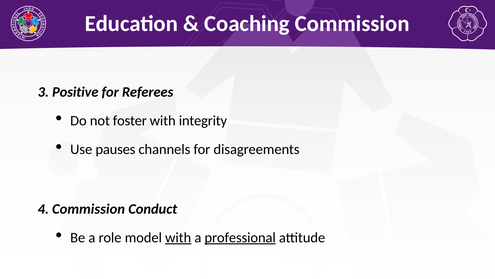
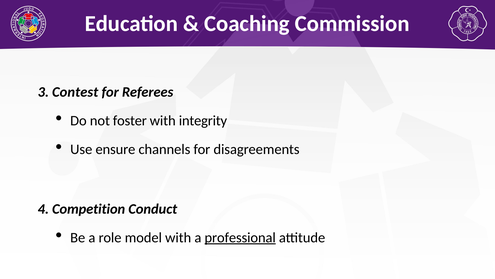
Positive: Positive -> Contest (75, 92)
pauses: pauses -> ensure (115, 149)
4 Commission: Commission -> Competition (89, 209)
with underline: present -> none (178, 237)
